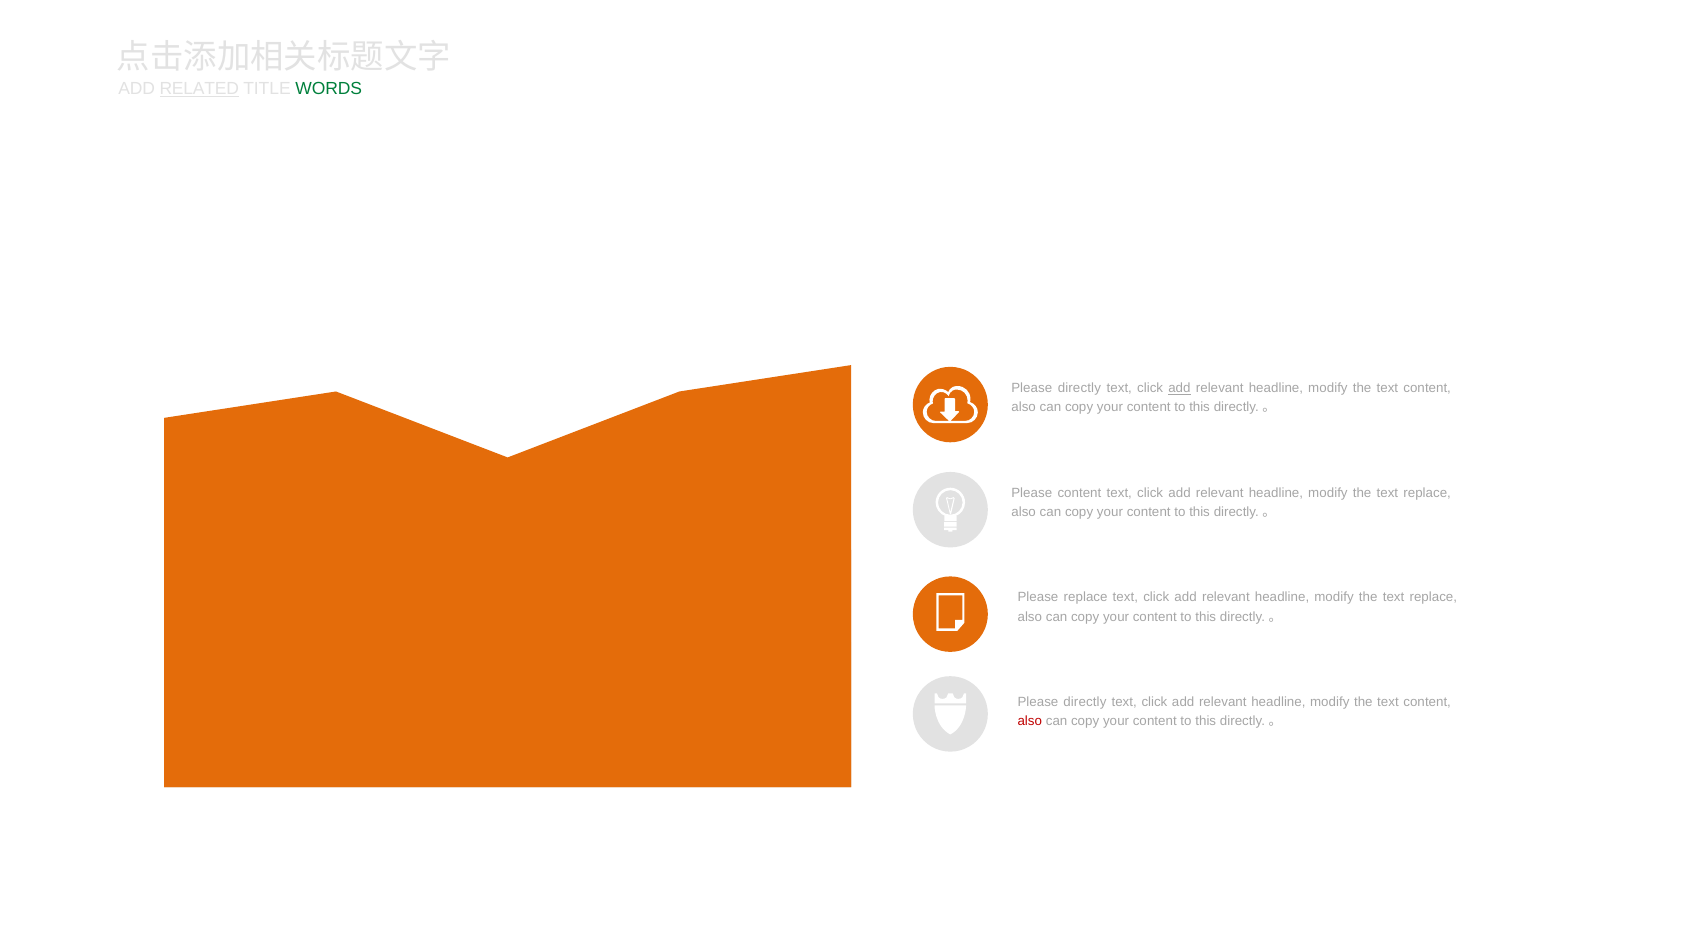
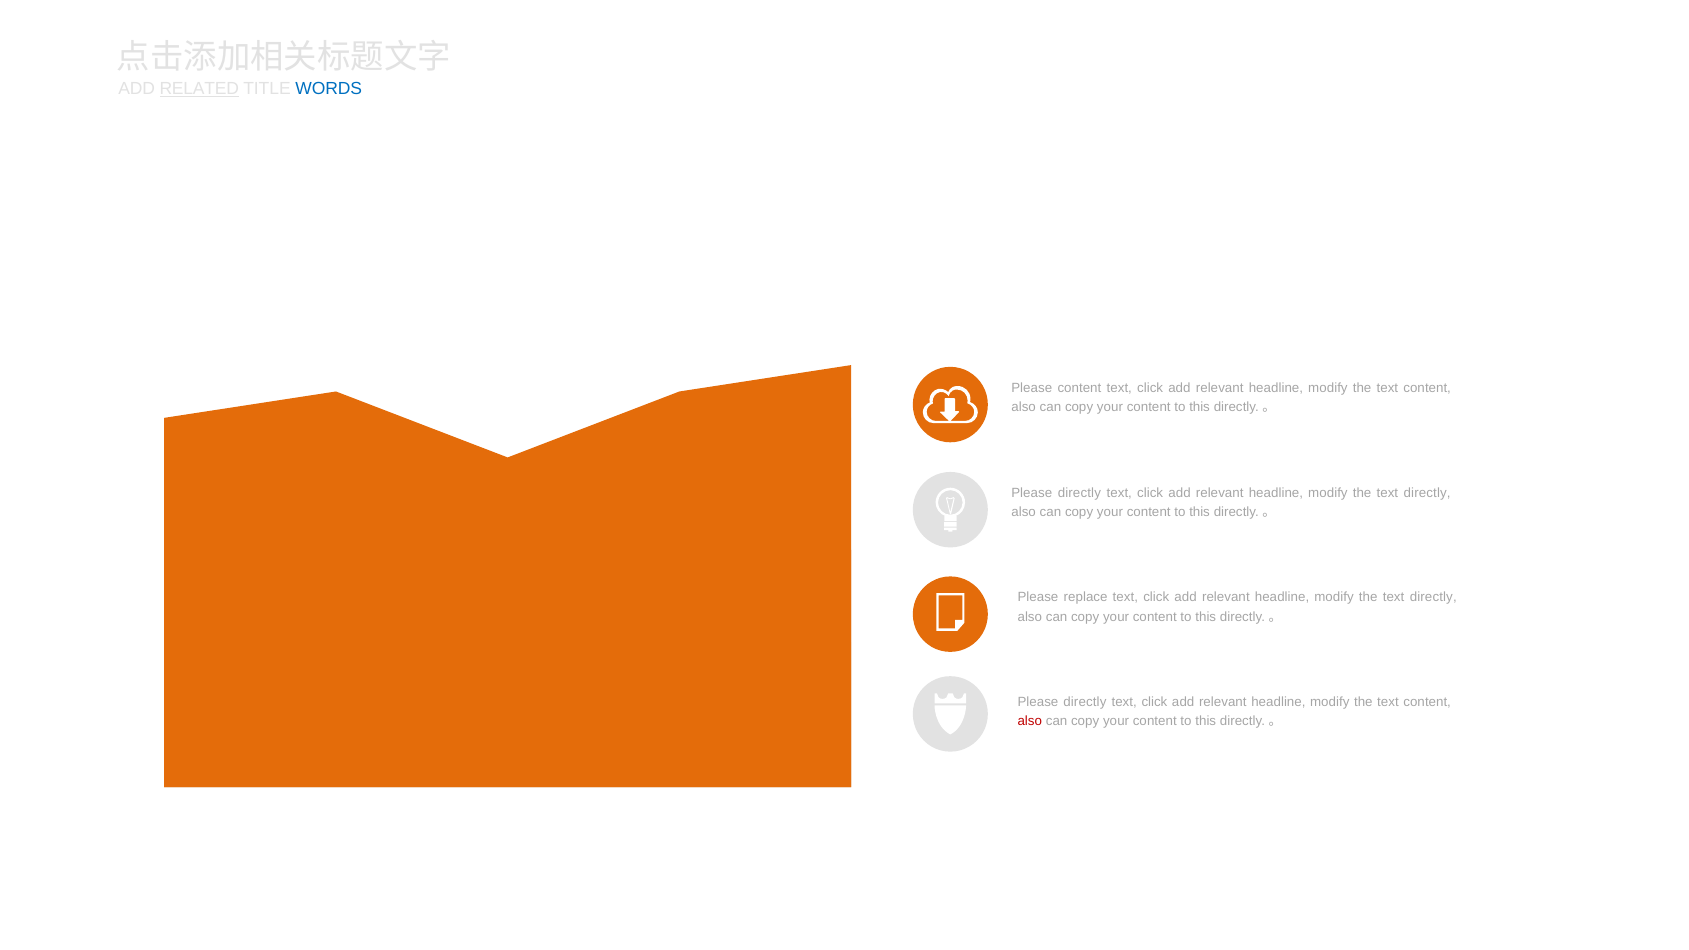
WORDS colour: green -> blue (329, 89)
directly: directly -> content (1079, 388)
add underline: present -> none (1179, 388)
content: content -> directly (1079, 493)
replace: replace -> directly (1427, 493)
replace: replace -> directly (1433, 598)
